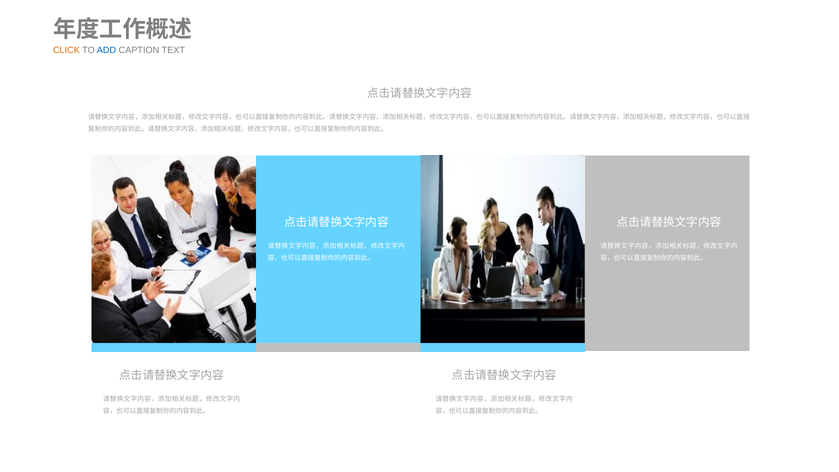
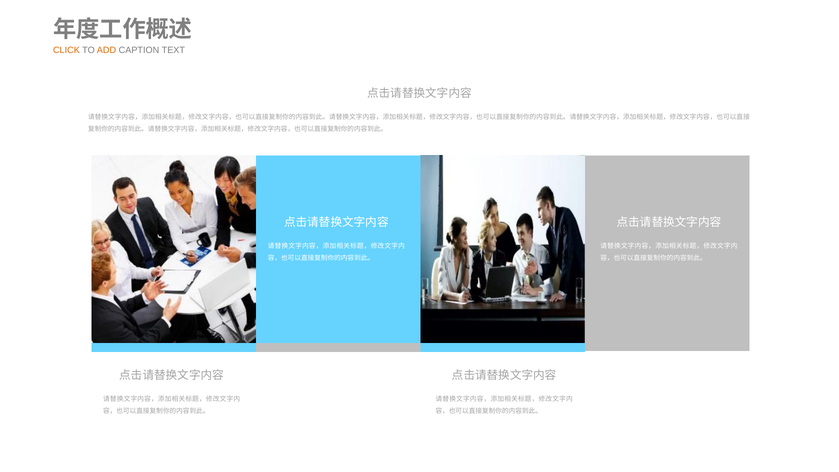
ADD colour: blue -> orange (106, 50)
